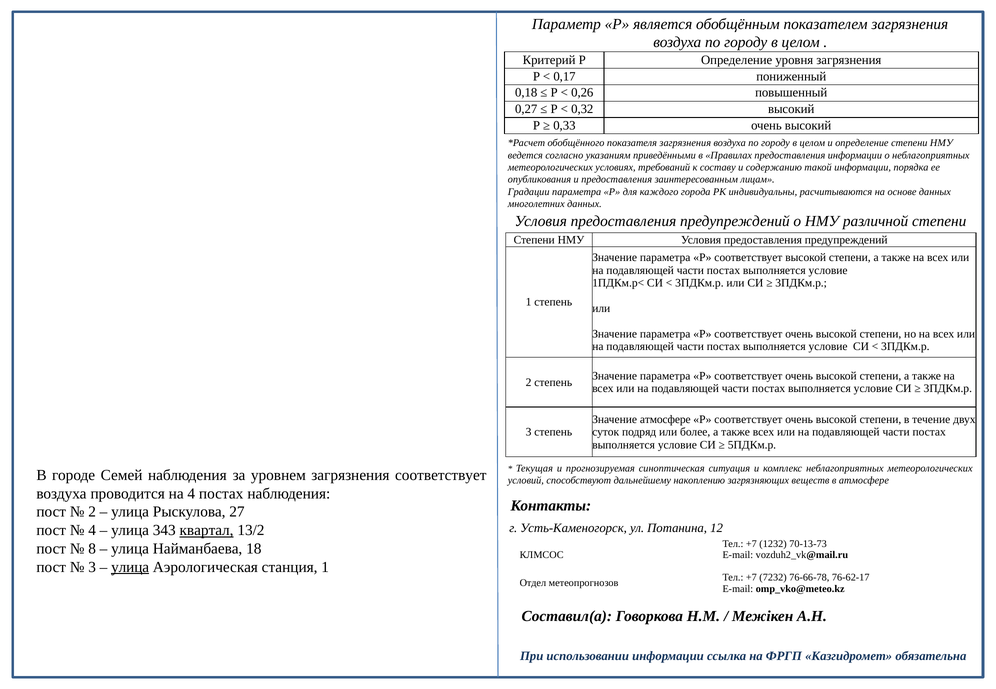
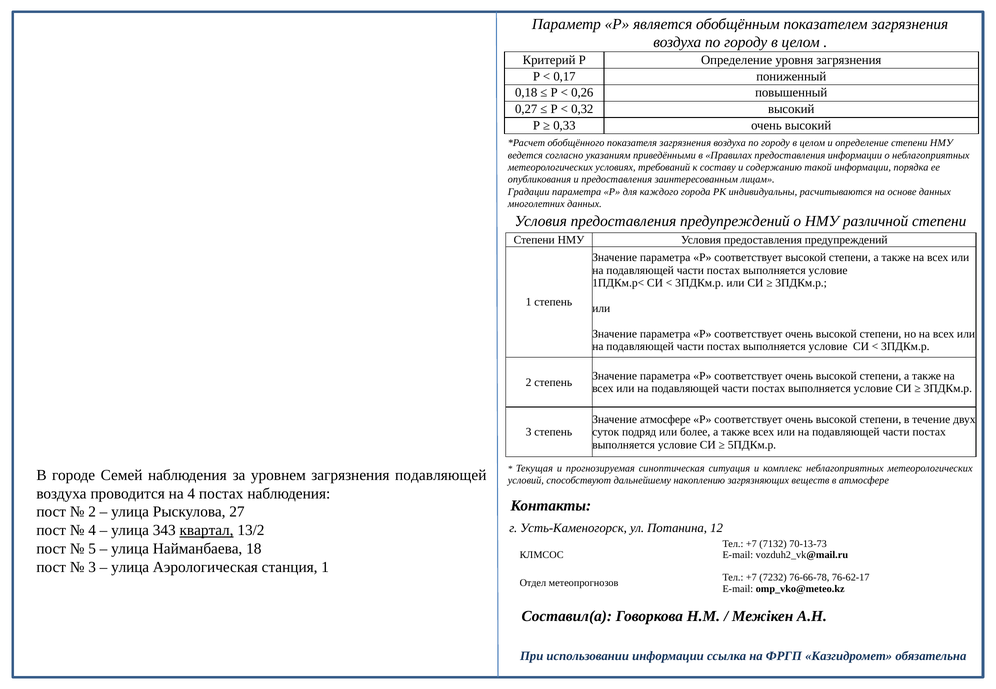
загрязнения соответствует: соответствует -> подавляющей (441, 476)
1232: 1232 -> 7132 (773, 544)
8: 8 -> 5 (92, 549)
улица underline: present -> none (130, 567)
